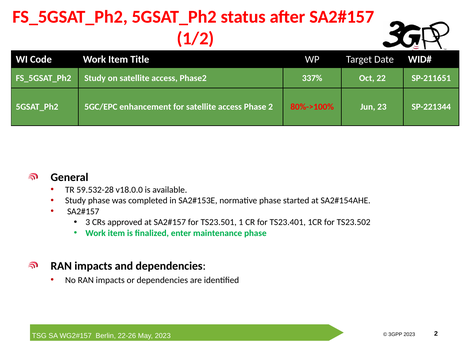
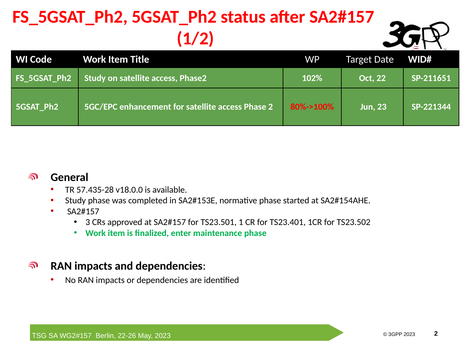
337%: 337% -> 102% (312, 78)
59.532-28: 59.532-28 -> 57.435-28 (95, 190)
